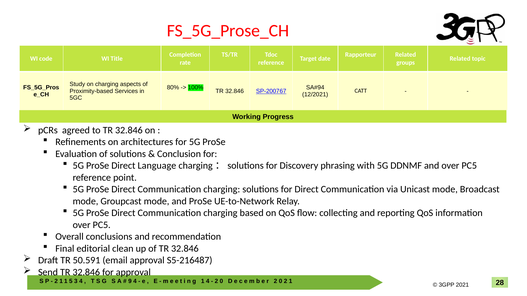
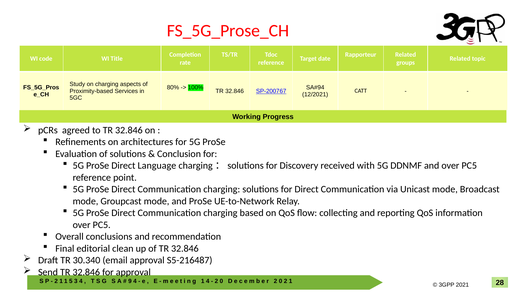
phrasing: phrasing -> received (338, 166)
50.591: 50.591 -> 30.340 (87, 261)
